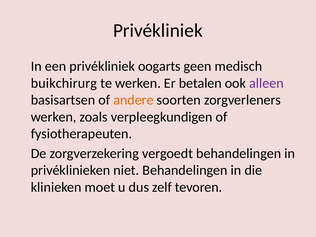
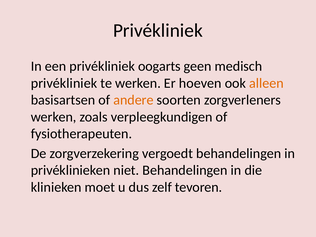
buikchirurg: buikchirurg -> privékliniek (64, 83)
betalen: betalen -> hoeven (200, 83)
alleen colour: purple -> orange (266, 83)
